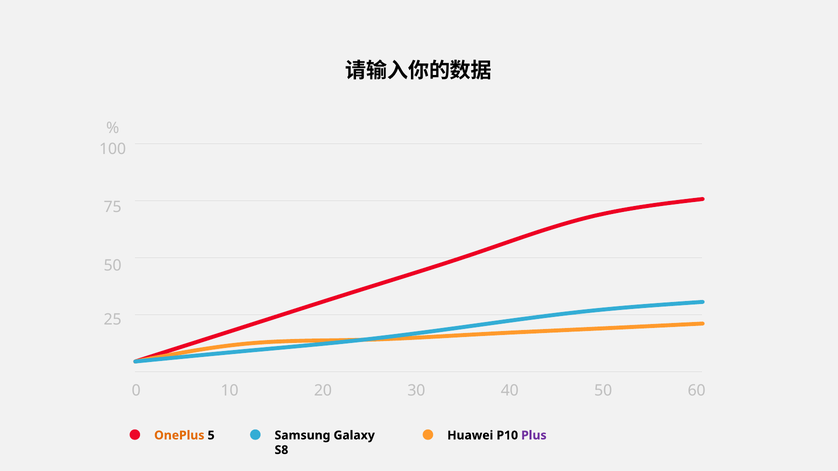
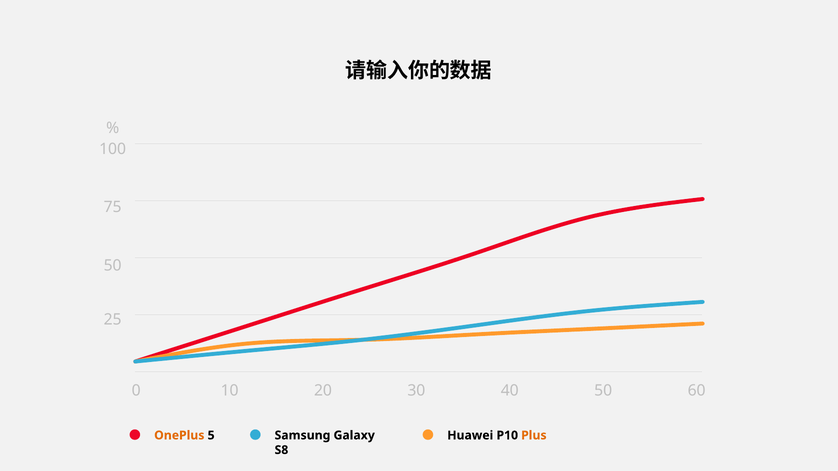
Plus colour: purple -> orange (534, 436)
